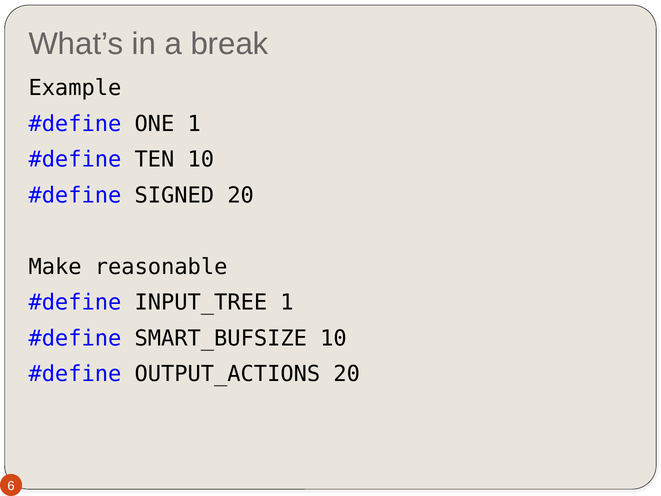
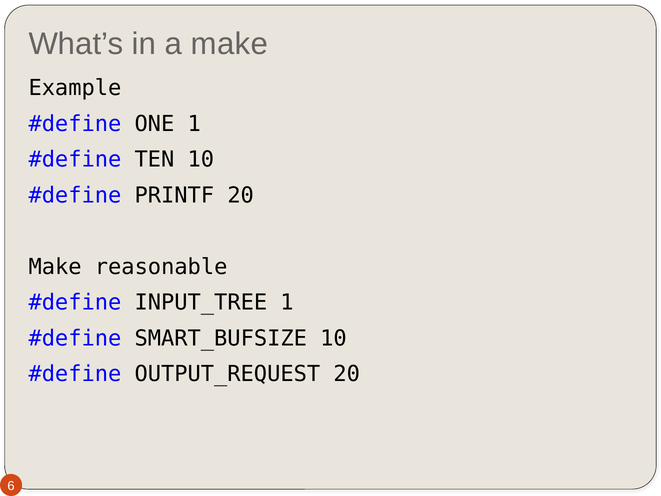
a break: break -> make (229, 44)
SIGNED: SIGNED -> PRINTF (174, 195)
OUTPUT_ACTIONS: OUTPUT_ACTIONS -> OUTPUT_REQUEST (227, 374)
